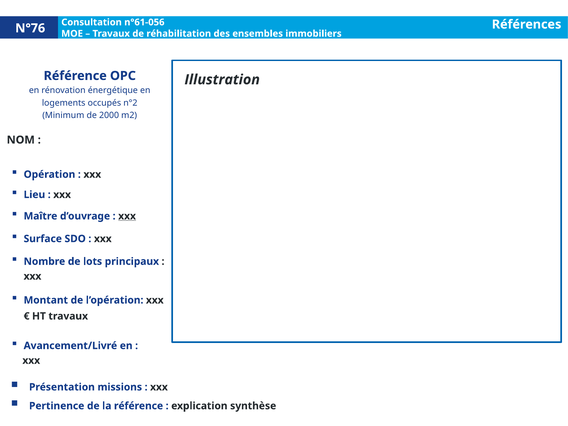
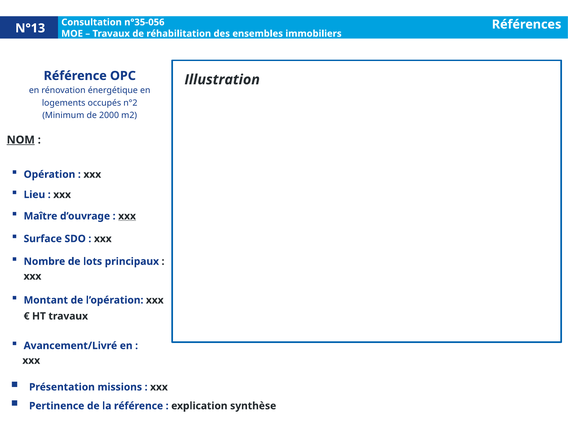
n°61-056: n°61-056 -> n°35-056 (144, 22)
N°76: N°76 -> N°13 (30, 28)
NOM underline: none -> present (21, 140)
